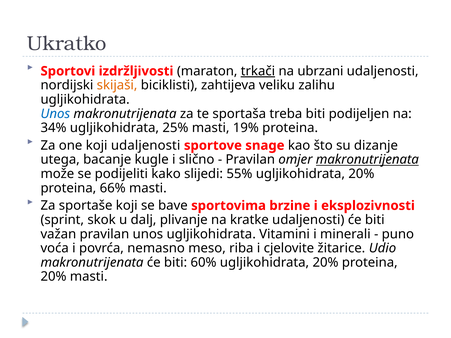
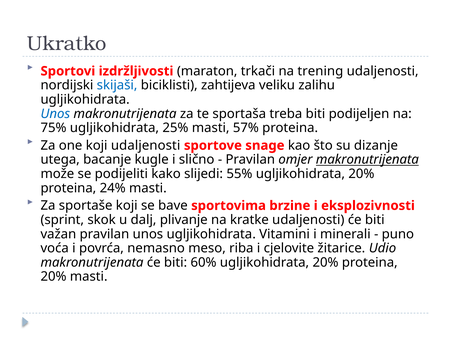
trkači underline: present -> none (258, 71)
ubrzani: ubrzani -> trening (320, 71)
skijaši colour: orange -> blue (117, 85)
34%: 34% -> 75% (54, 128)
19%: 19% -> 57% (246, 128)
66%: 66% -> 24% (113, 188)
